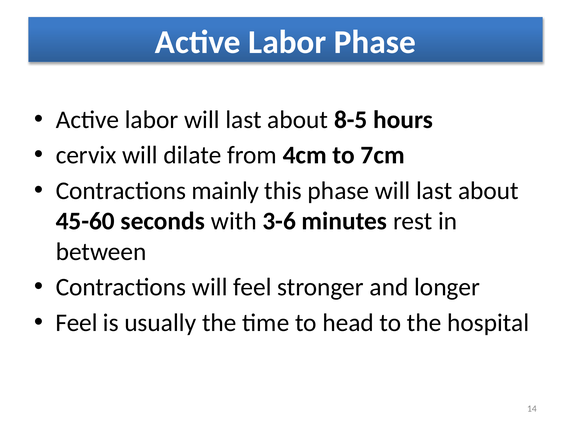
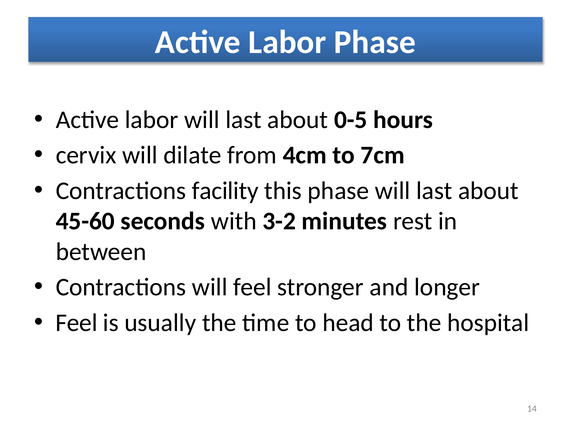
8-5: 8-5 -> 0-5 (351, 120)
mainly: mainly -> facility (225, 191)
3-6: 3-6 -> 3-2 (279, 221)
